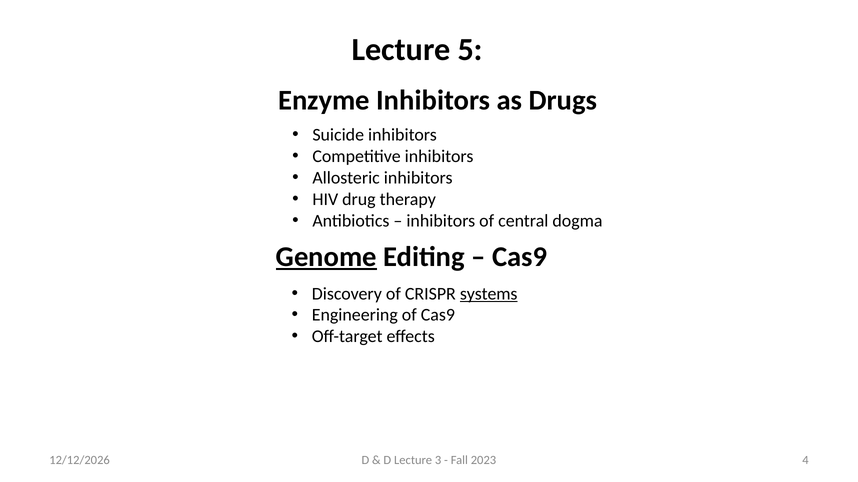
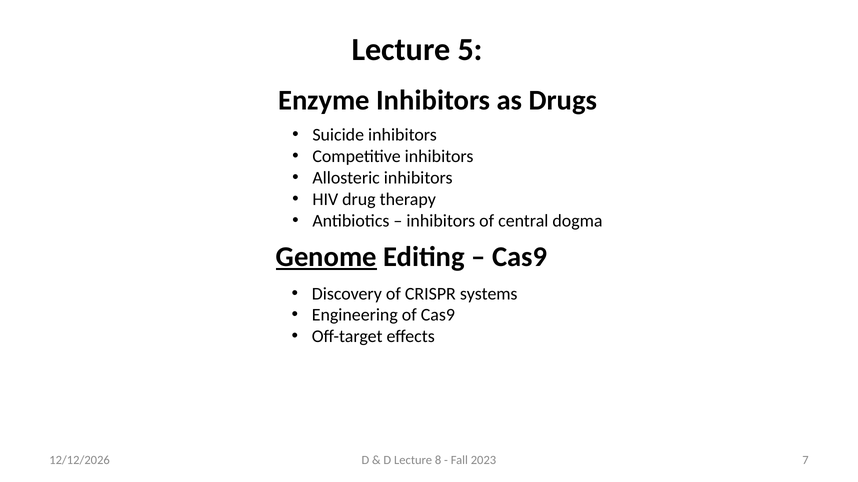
systems underline: present -> none (489, 294)
3: 3 -> 8 (438, 461)
4: 4 -> 7 (805, 461)
